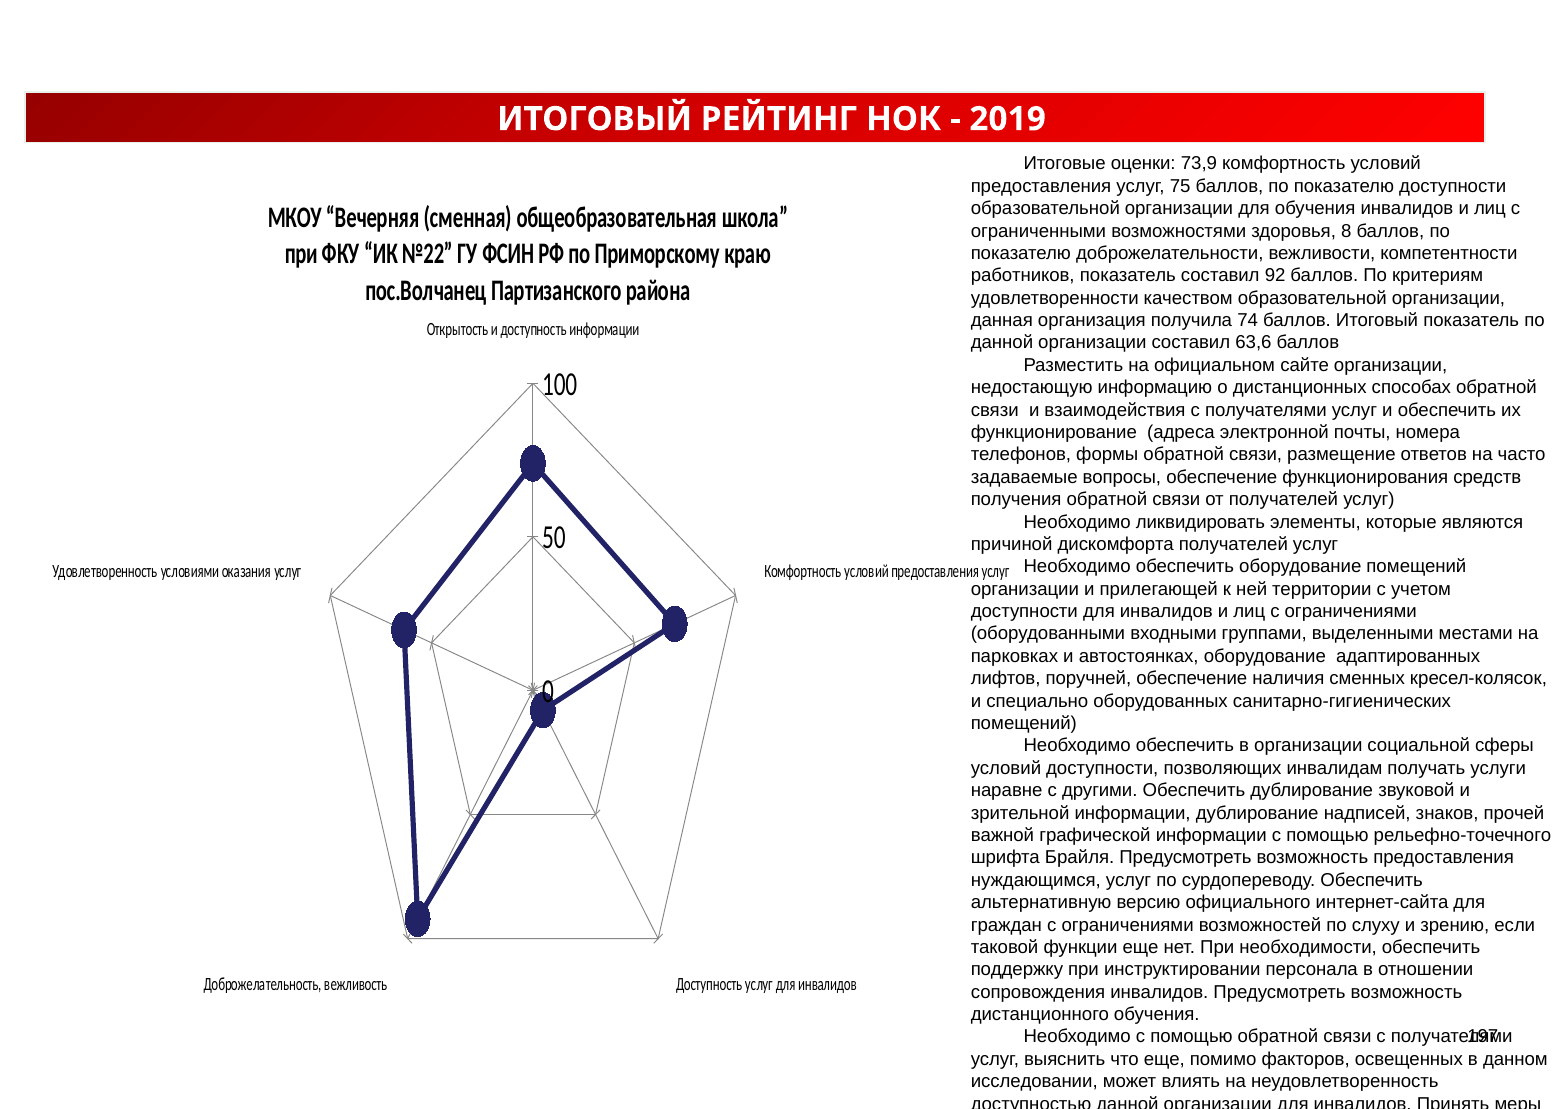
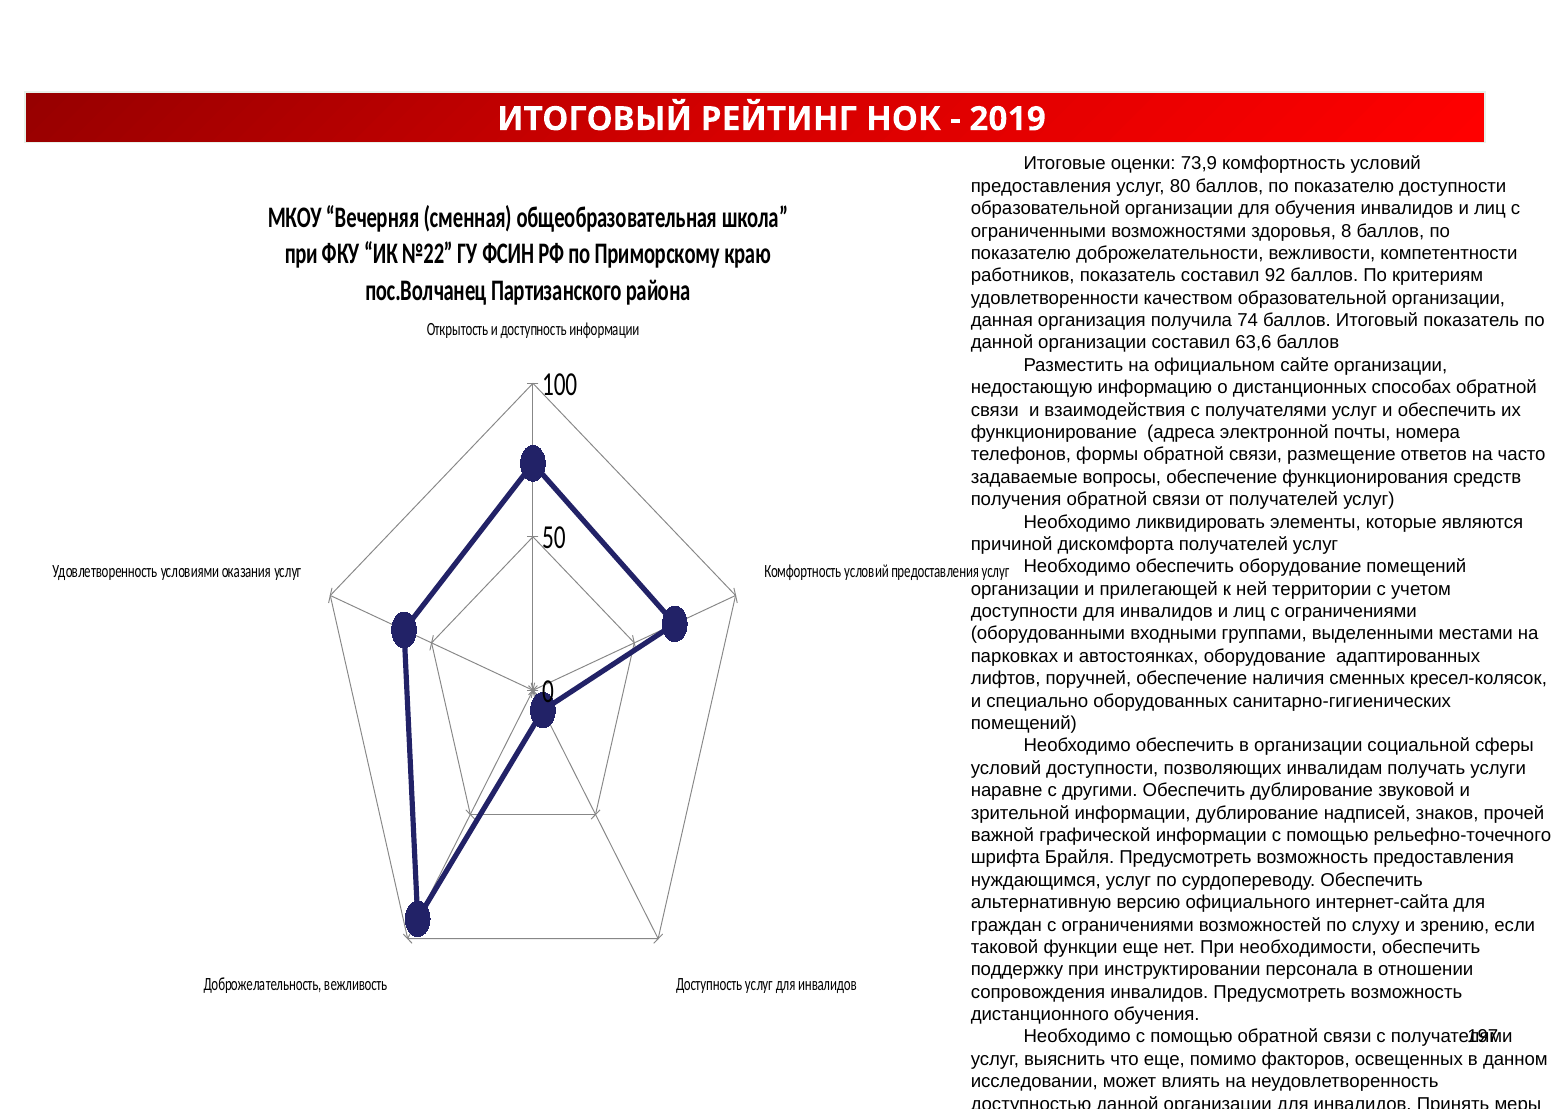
75: 75 -> 80 (1180, 186)
